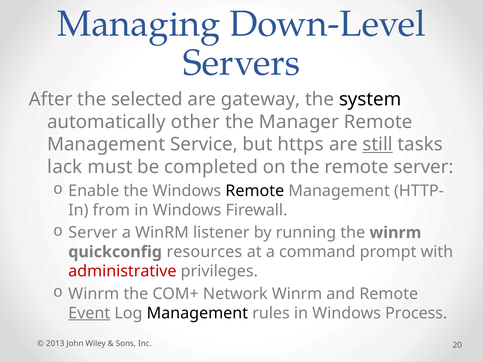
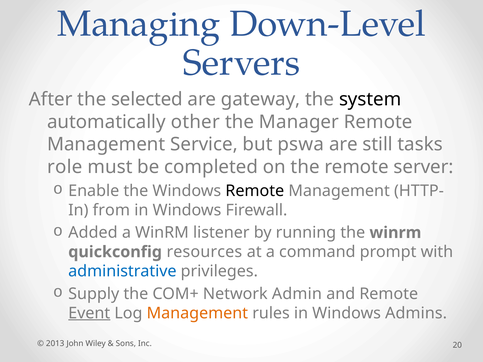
https: https -> pswa (301, 144)
still underline: present -> none (378, 144)
lack: lack -> role (65, 167)
Server: Server -> Added (93, 233)
administrative colour: red -> blue (122, 271)
Winrm: Winrm -> Supply (94, 294)
Network Winrm: Winrm -> Admin (297, 294)
Management colour: black -> orange (197, 313)
Process: Process -> Admins (416, 313)
